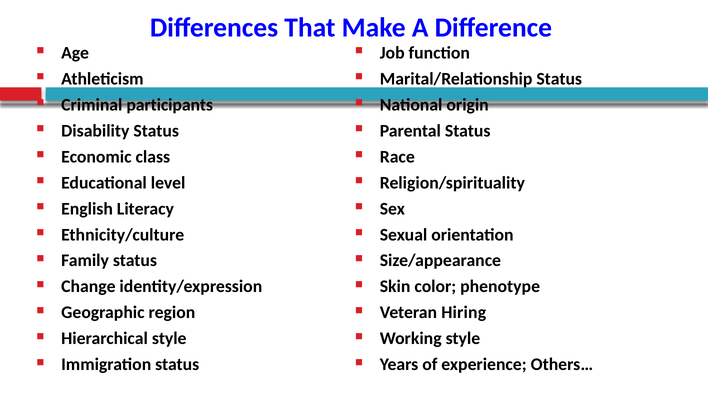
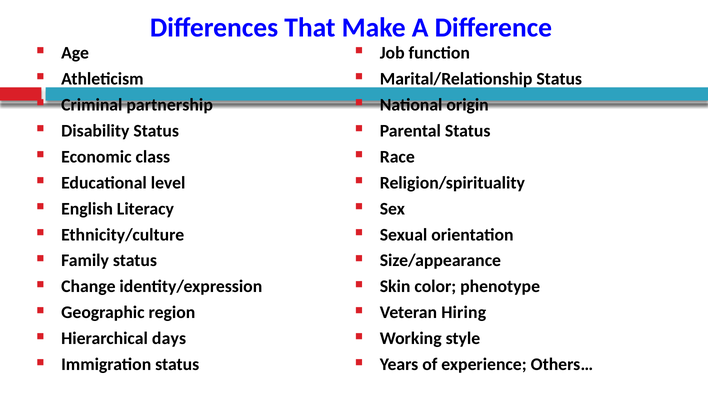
participants: participants -> partnership (170, 105)
Hierarchical style: style -> days (169, 339)
